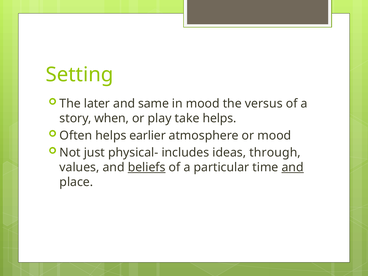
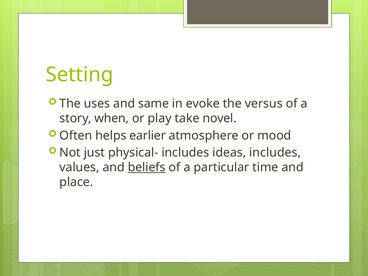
later: later -> uses (97, 104)
in mood: mood -> evoke (203, 104)
take helps: helps -> novel (220, 118)
ideas through: through -> includes (275, 153)
and underline: present -> none (293, 167)
